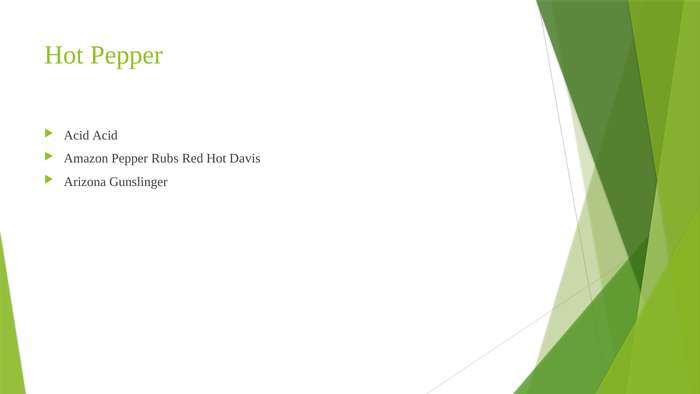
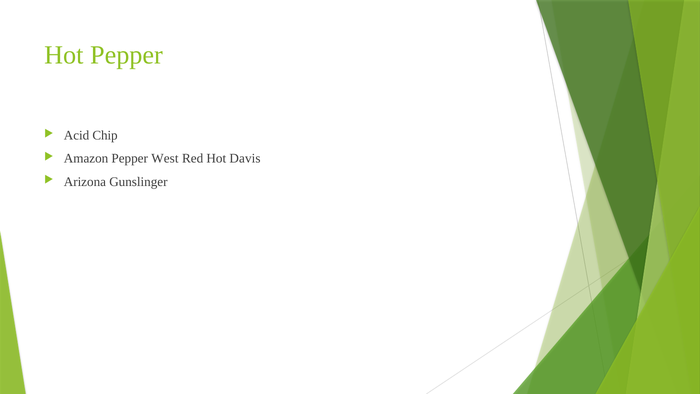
Acid Acid: Acid -> Chip (105, 135)
Rubs: Rubs -> West (165, 159)
